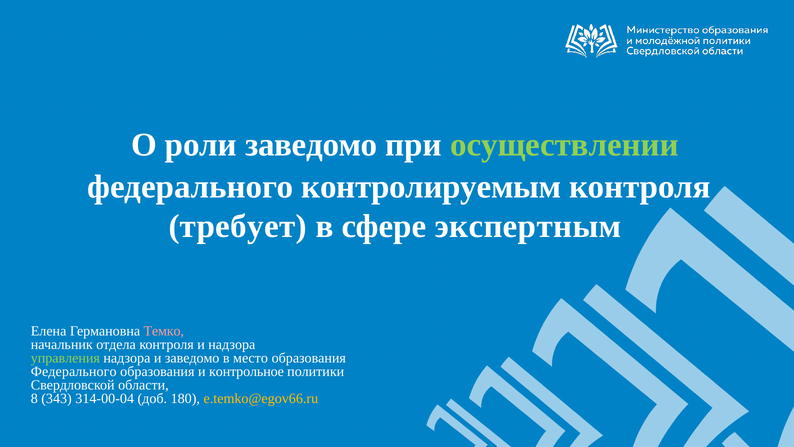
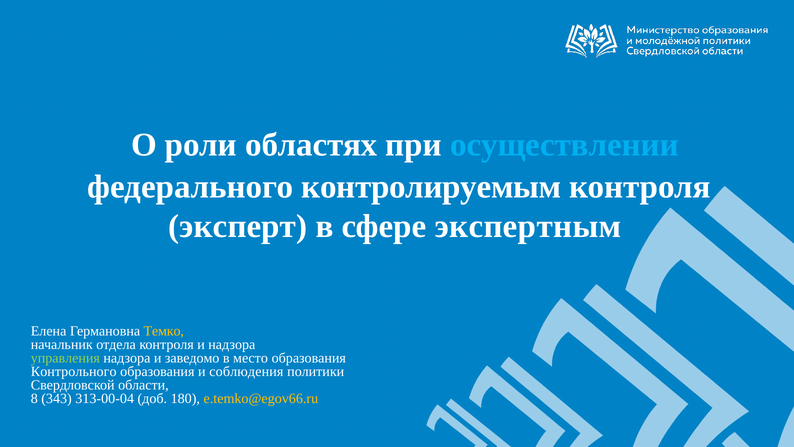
роли заведомо: заведомо -> областях (311, 145)
осуществлении colour: light green -> light blue (564, 145)
требует: требует -> эксперт (238, 226)
Темко colour: pink -> yellow (164, 331)
Федерального: Федерального -> Контрольного (74, 371)
контрольное: контрольное -> соблюдения (246, 371)
314-00-04: 314-00-04 -> 313-00-04 (105, 398)
